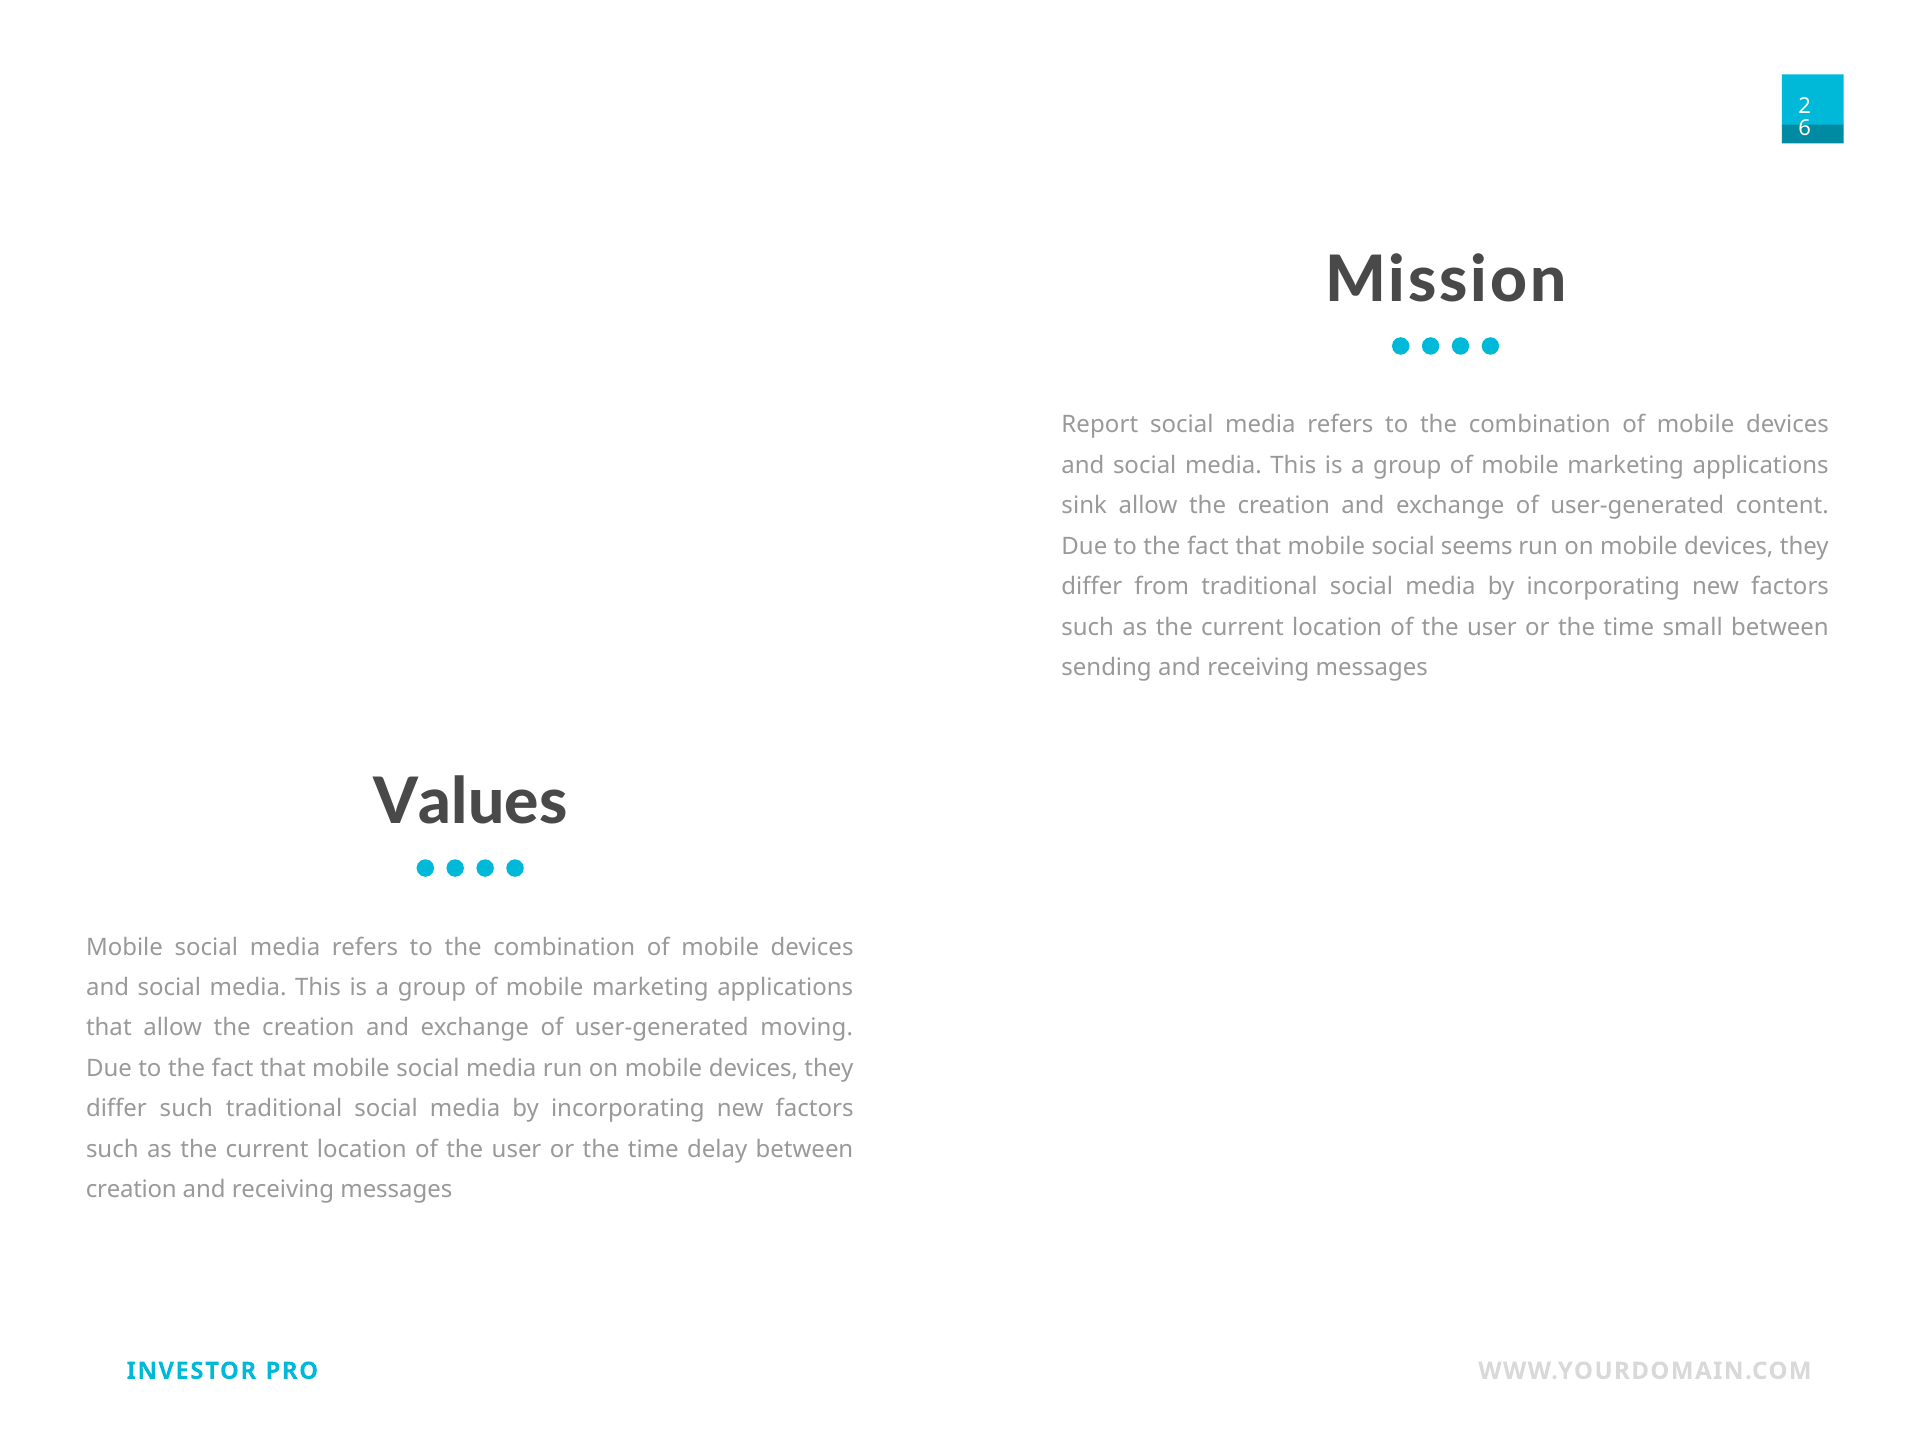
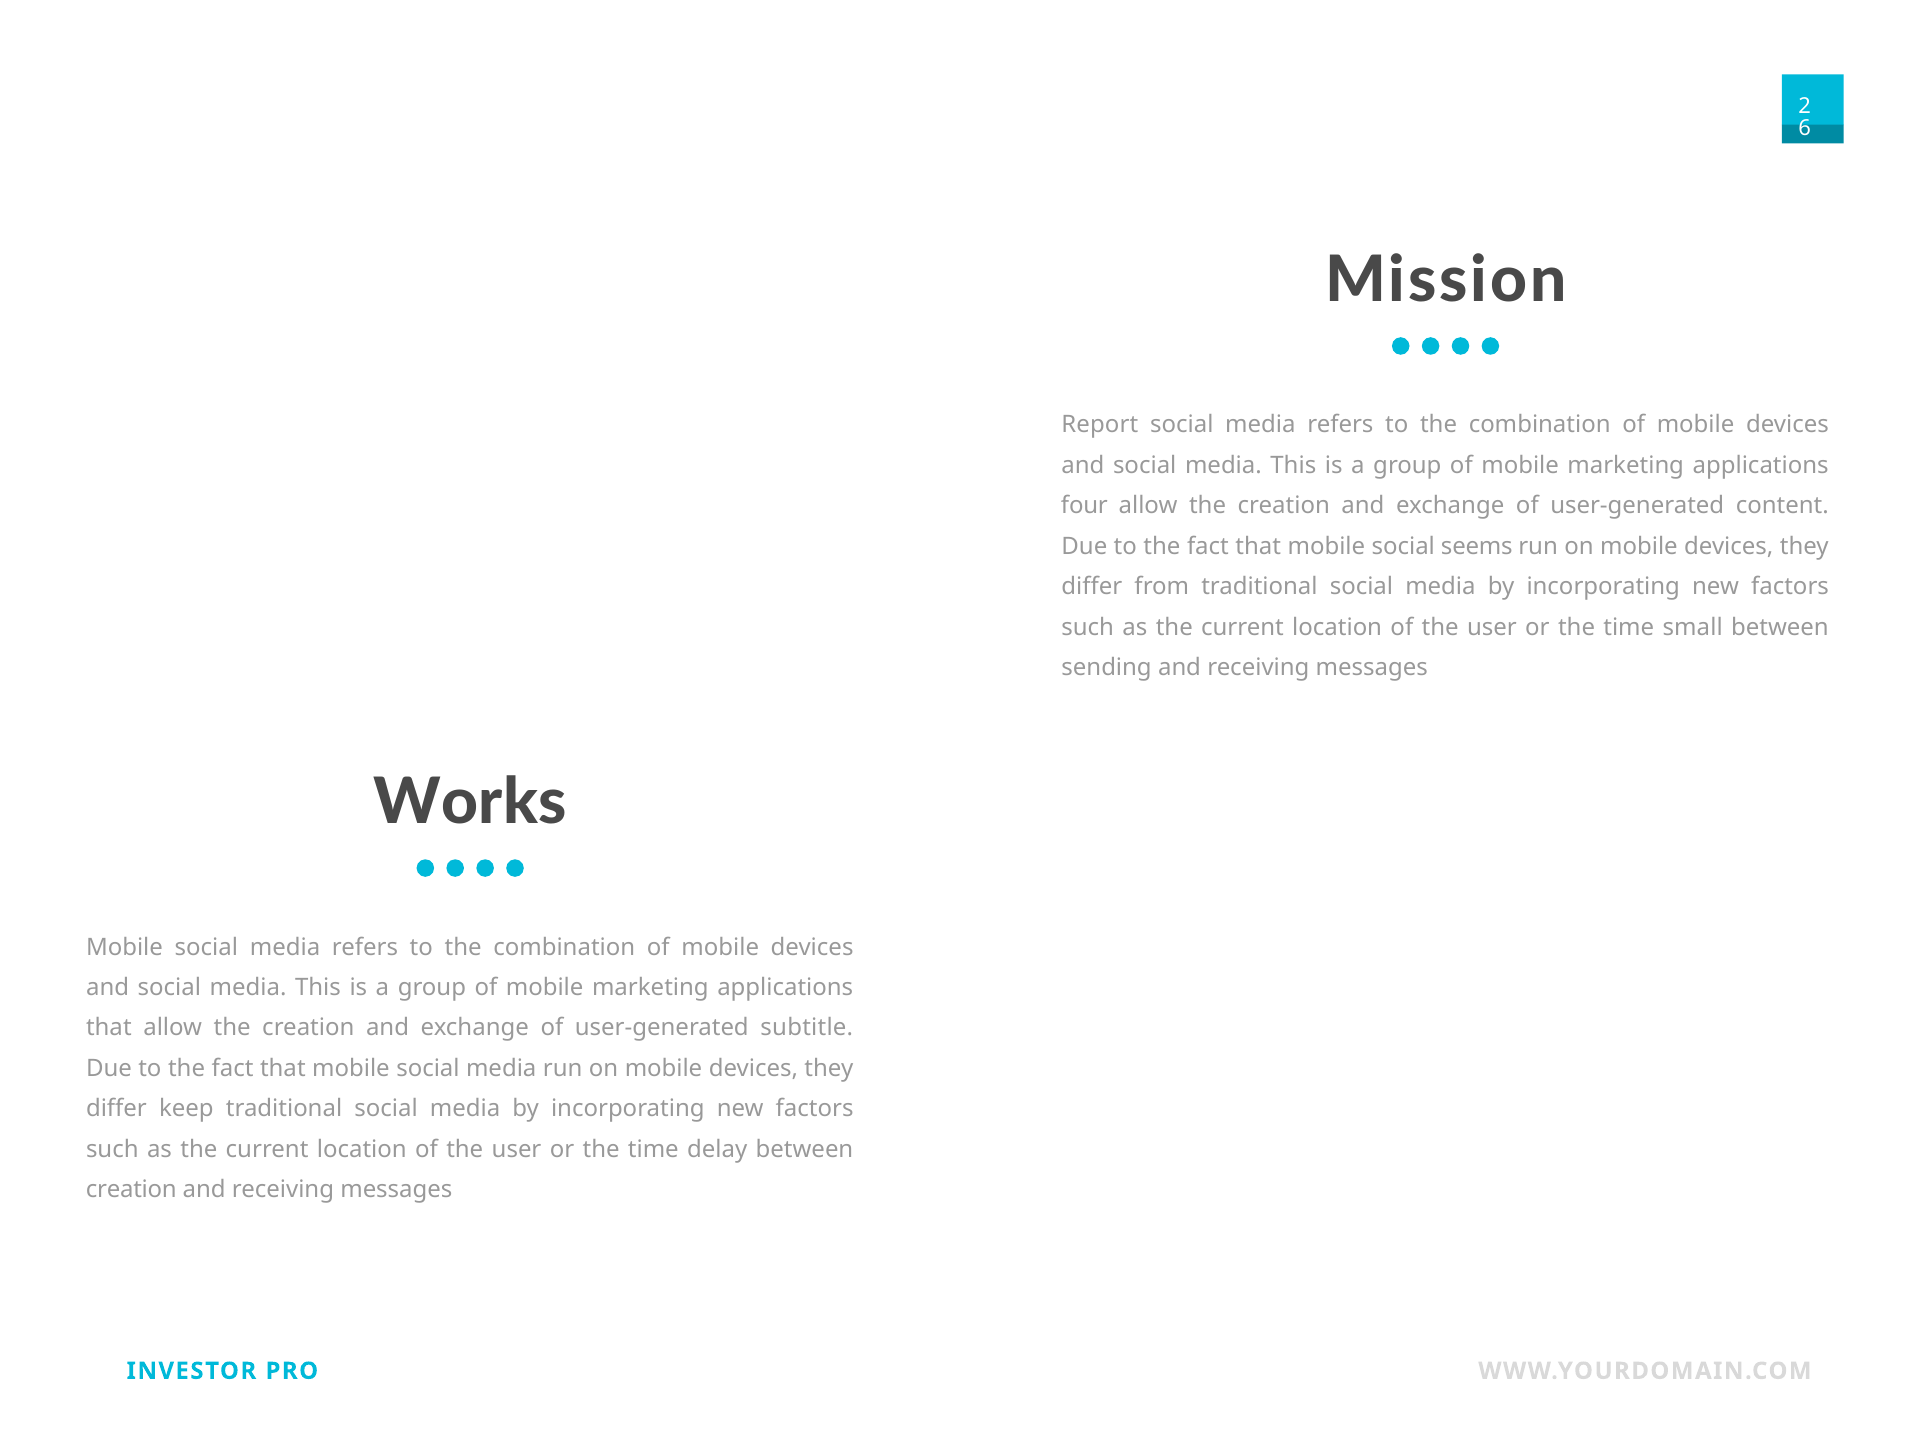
sink: sink -> four (1084, 506)
Values: Values -> Works (470, 802)
moving: moving -> subtitle (807, 1028)
differ such: such -> keep (186, 1109)
